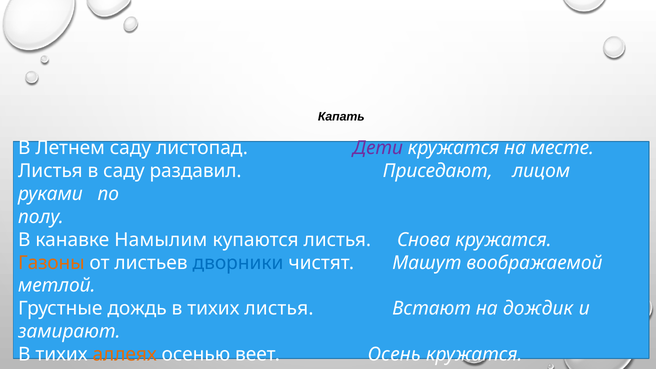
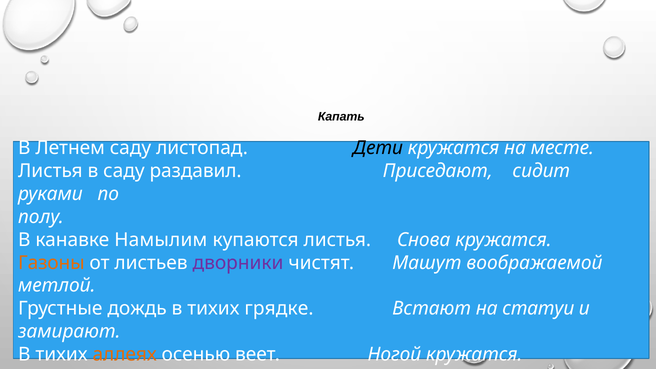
Дети colour: purple -> black (378, 148)
лицом: лицом -> сидит (541, 171)
дворники colour: blue -> purple (238, 263)
тихих листья: листья -> грядке (279, 309)
дождик: дождик -> статуи (538, 309)
Осень: Осень -> Ногой (394, 355)
